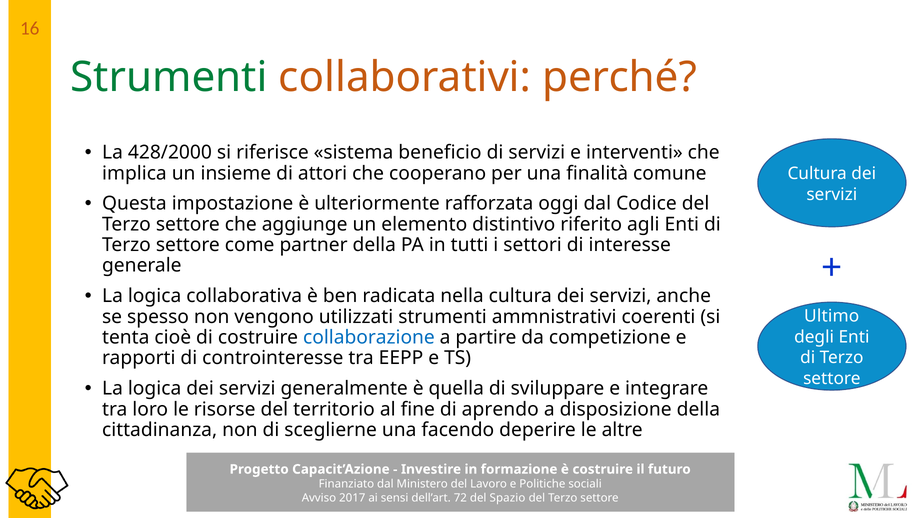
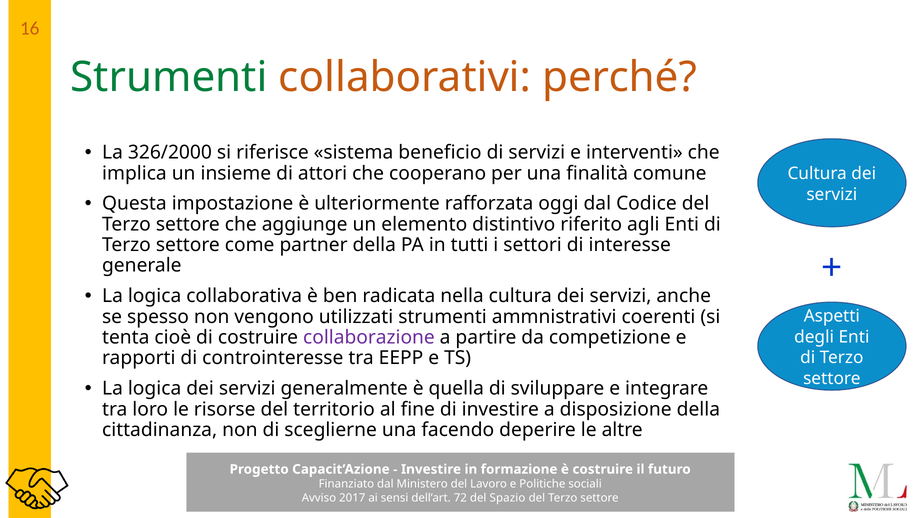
428/2000: 428/2000 -> 326/2000 (170, 152)
Ultimo: Ultimo -> Aspetti (832, 316)
collaborazione colour: blue -> purple (369, 337)
di aprendo: aprendo -> investire (500, 409)
